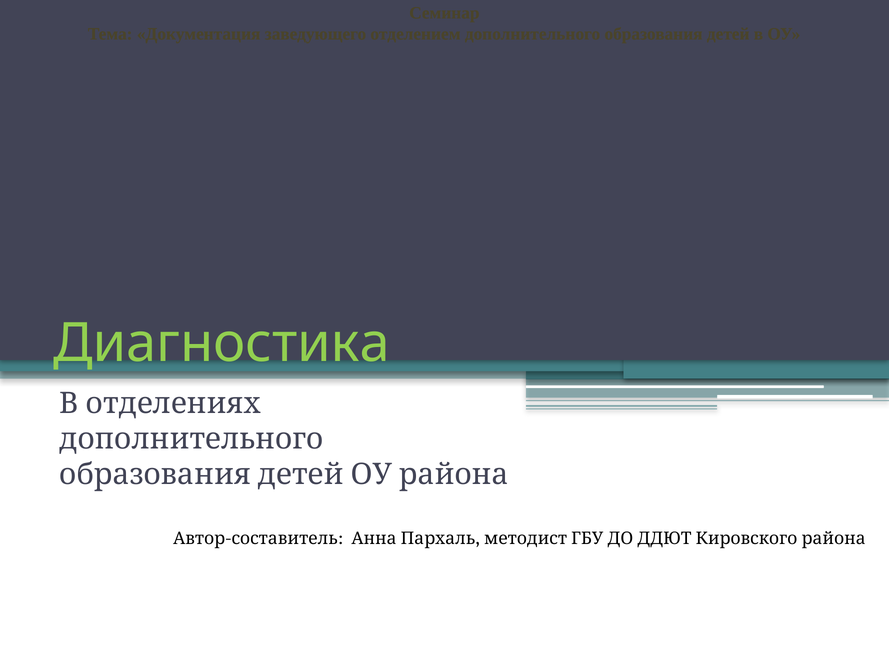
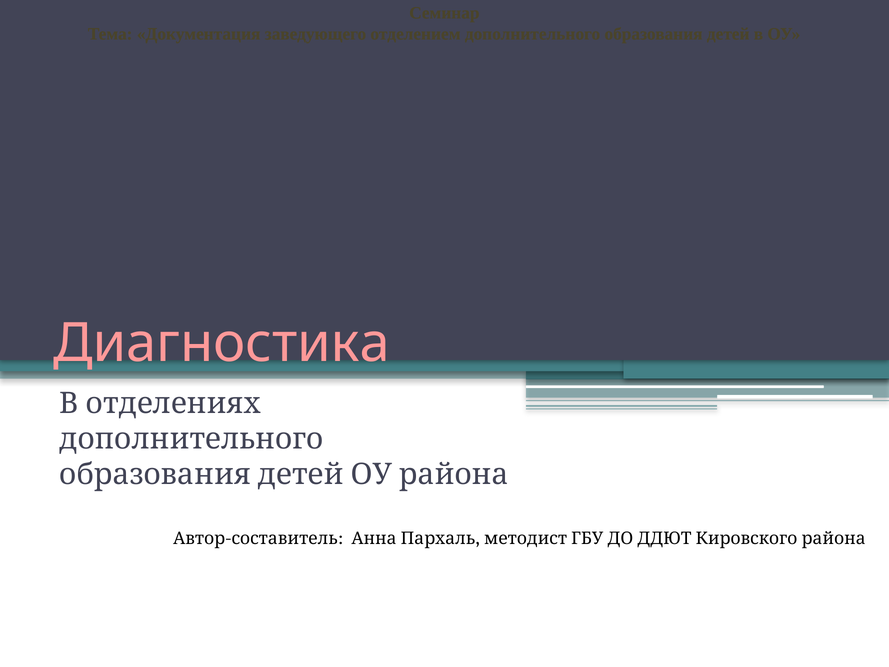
Диагностика colour: light green -> pink (222, 343)
